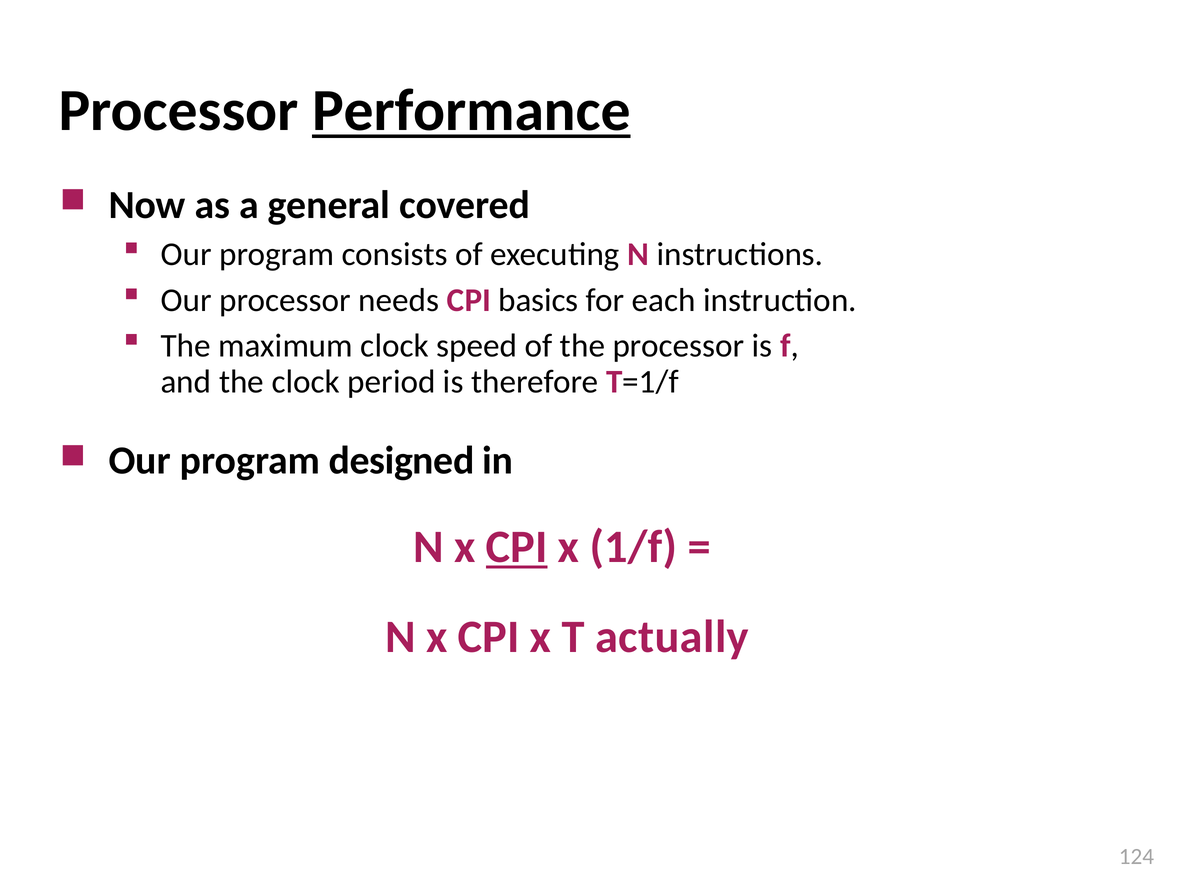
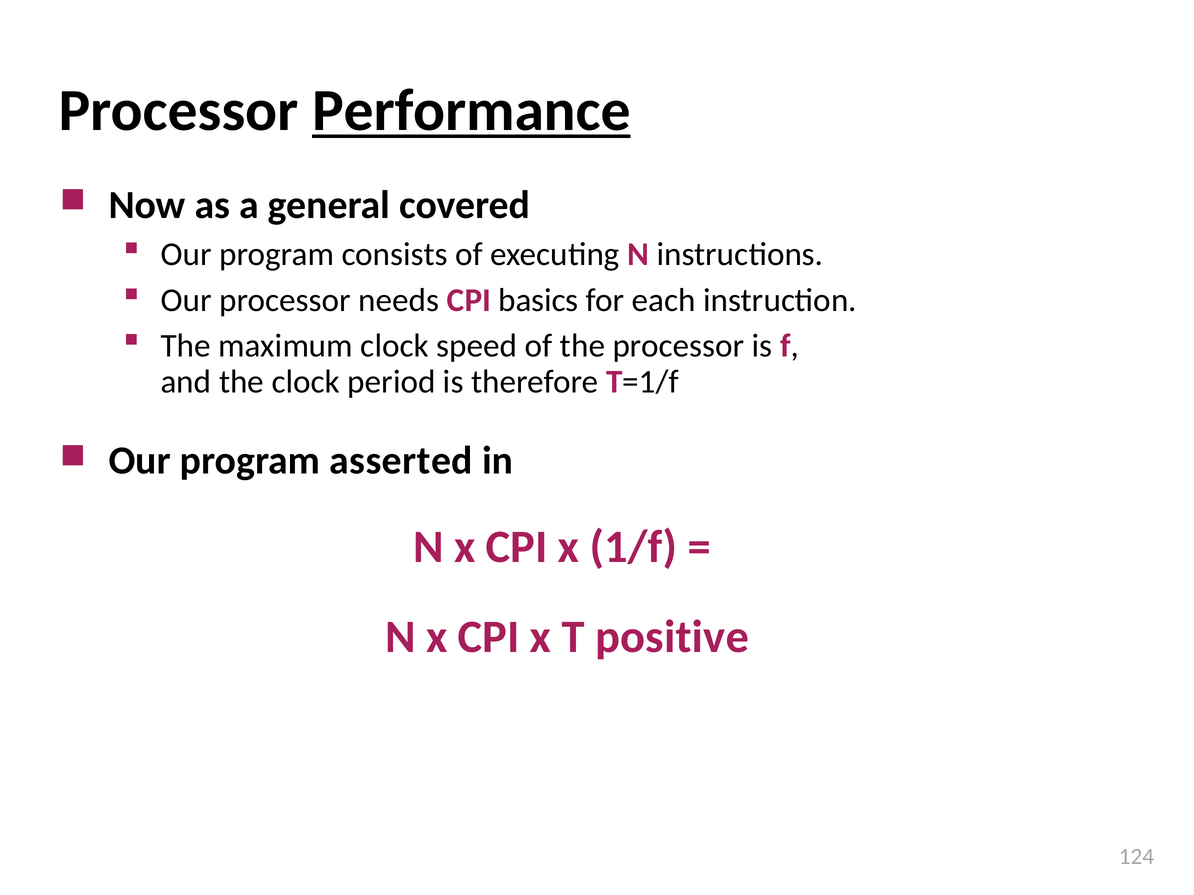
designed: designed -> asserted (401, 461)
CPI underline: present -> none (517, 547)
actually: actually -> positive (672, 637)
